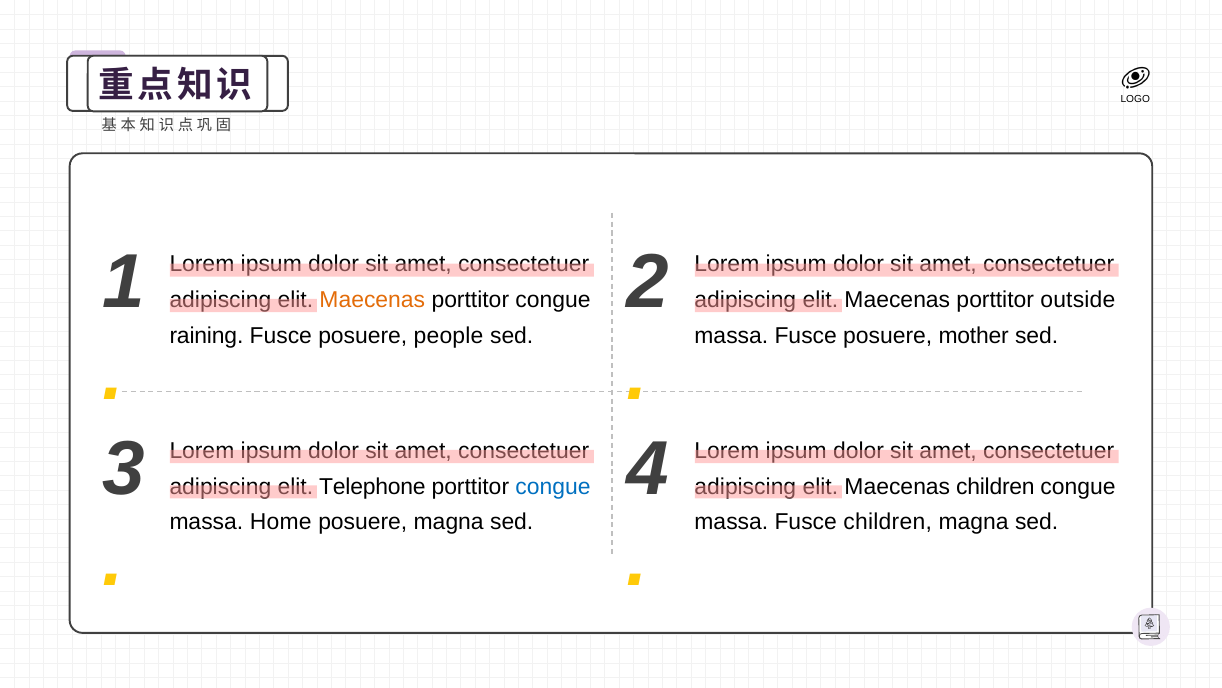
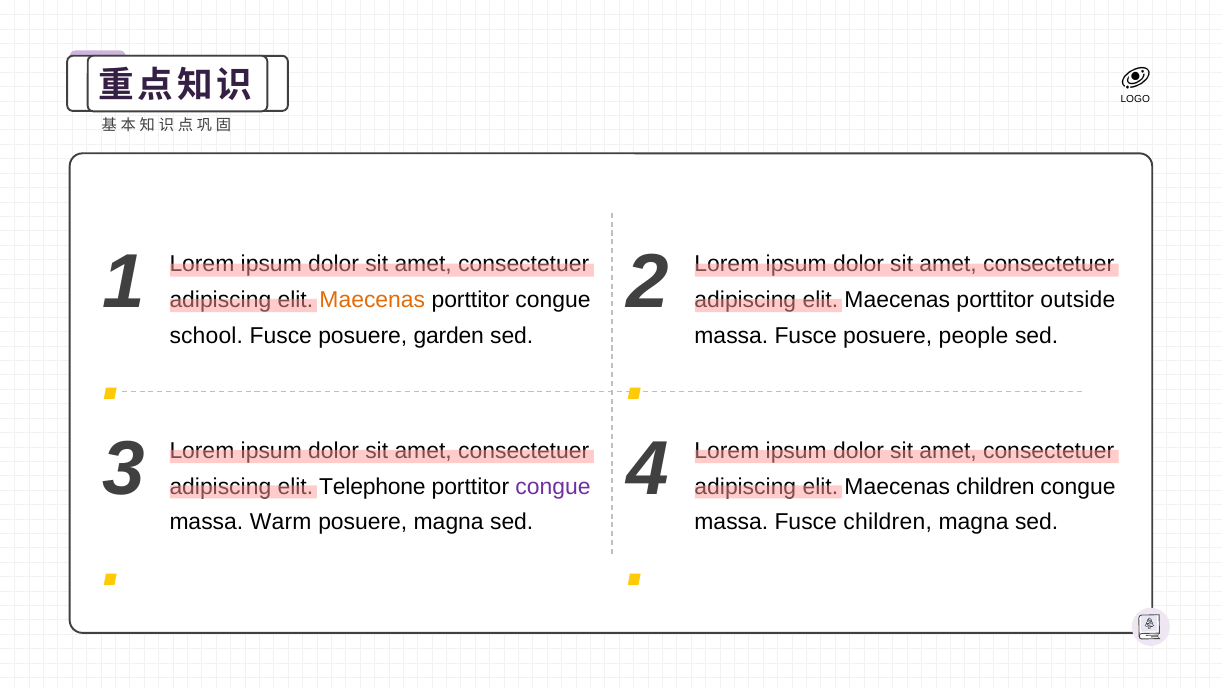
raining: raining -> school (206, 336)
people: people -> garden (449, 336)
mother: mother -> people (973, 336)
congue colour: blue -> purple (553, 486)
Home: Home -> Warm (281, 522)
